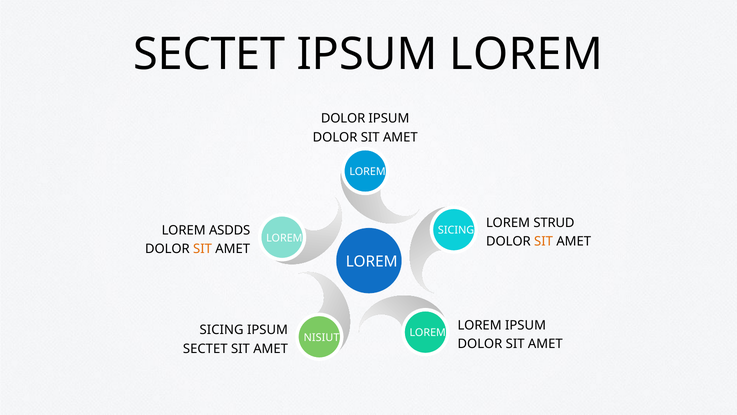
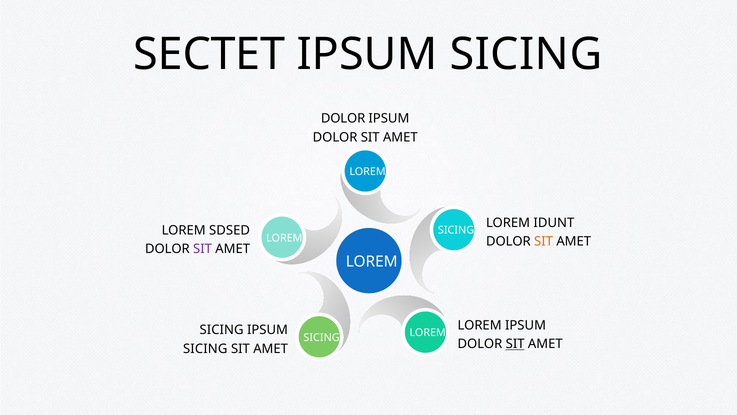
LOREM: LOREM -> SICING (526, 54)
STRUD: STRUD -> IDUNT (554, 223)
ASDDS: ASDDS -> SDSED (230, 230)
SIT colour: orange -> purple (203, 249)
NISIUT: NISIUT -> SICING (322, 337)
SIT underline: none -> present (515, 344)
SECTET: SECTET -> SICING (205, 348)
